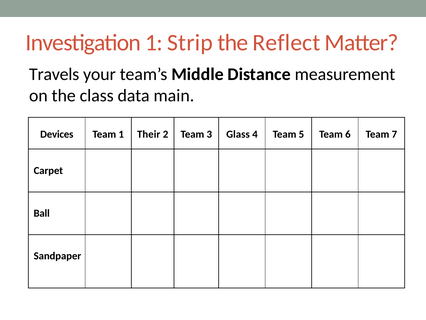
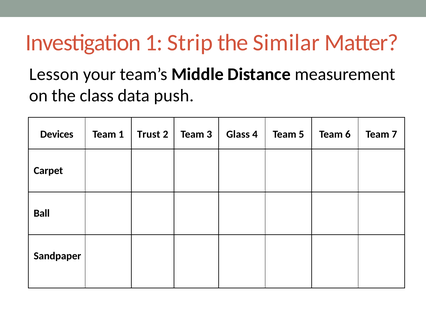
Reflect: Reflect -> Similar (286, 42)
Travels: Travels -> Lesson (54, 74)
main: main -> push (174, 96)
Their: Their -> Trust (149, 134)
